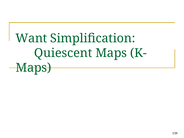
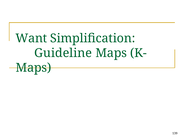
Quiescent: Quiescent -> Guideline (63, 53)
